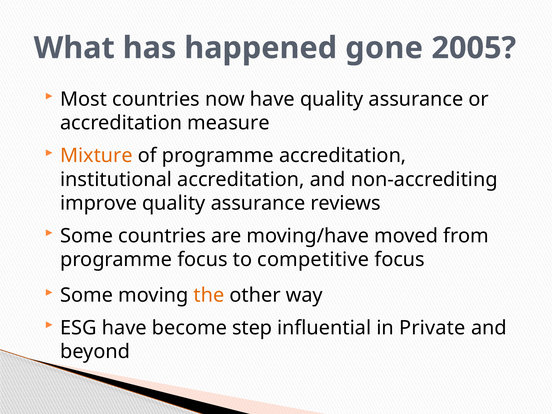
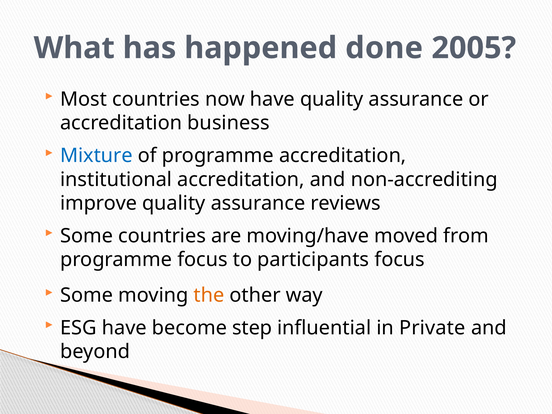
gone: gone -> done (384, 48)
measure: measure -> business (229, 123)
Mixture colour: orange -> blue (96, 156)
competitive: competitive -> participants (313, 260)
